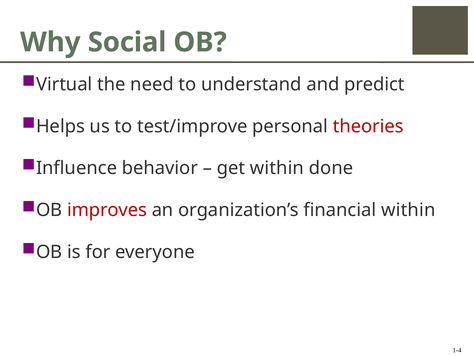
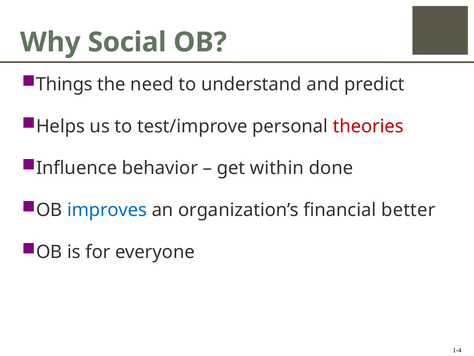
Virtual: Virtual -> Things (64, 84)
improves colour: red -> blue (107, 210)
financial within: within -> better (408, 210)
